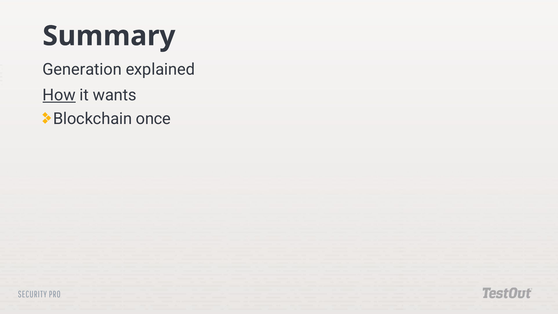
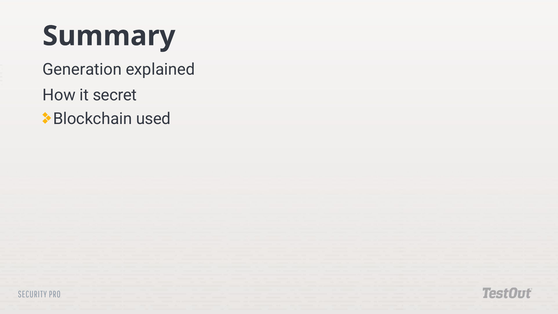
How underline: present -> none (59, 95)
wants: wants -> secret (115, 95)
once: once -> used (153, 119)
